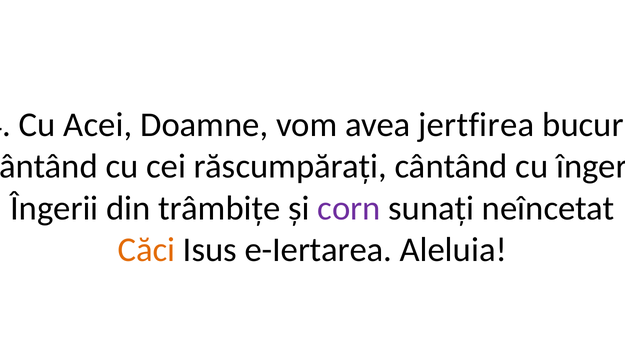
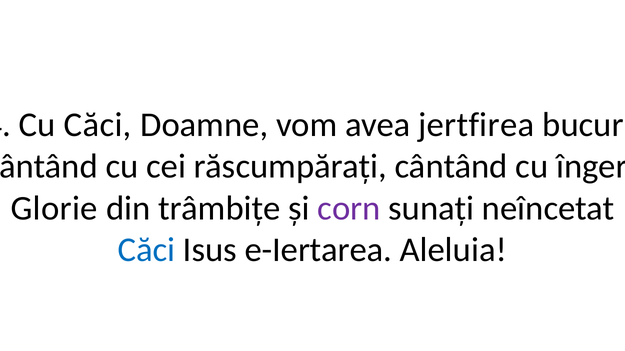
Cu Acei: Acei -> Căci (98, 125)
Îngerii: Îngerii -> Glorie (54, 208)
Căci colour: orange -> blue (146, 250)
